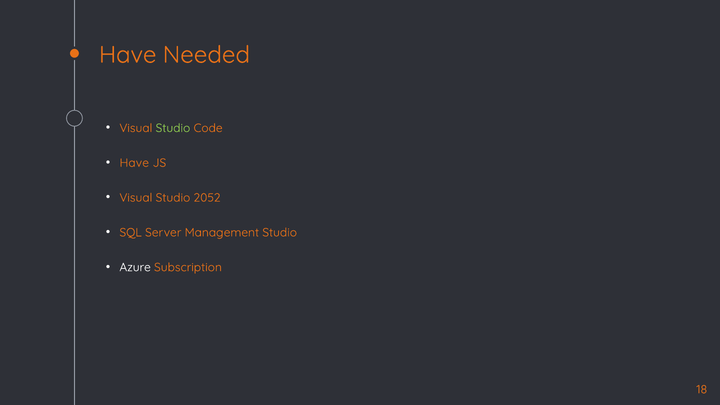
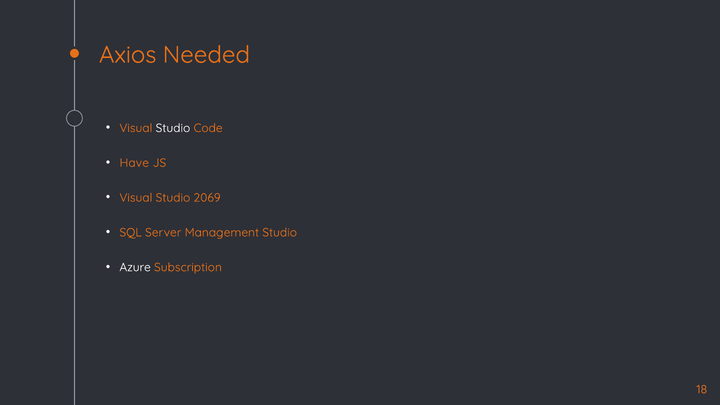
Have: Have -> Axios (128, 55)
Studio colour: light green -> white (173, 128)
2052: 2052 -> 2069 (207, 198)
